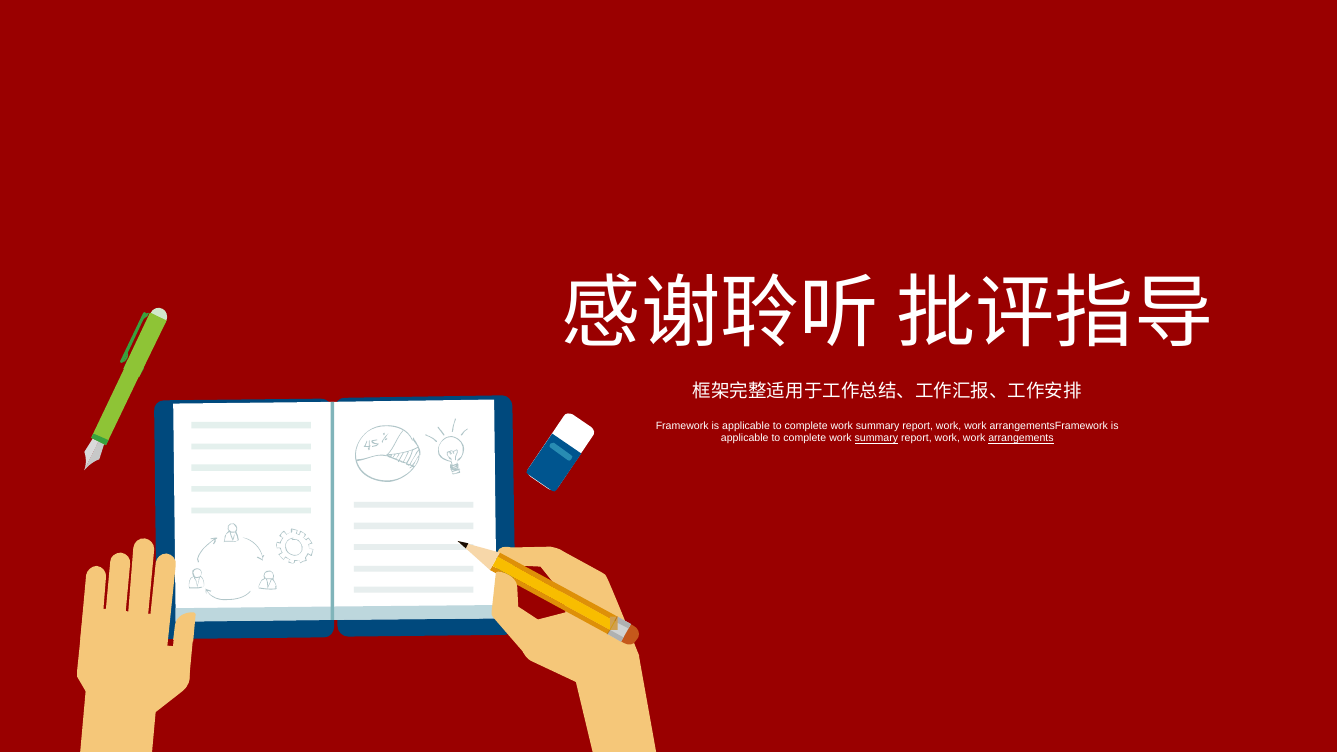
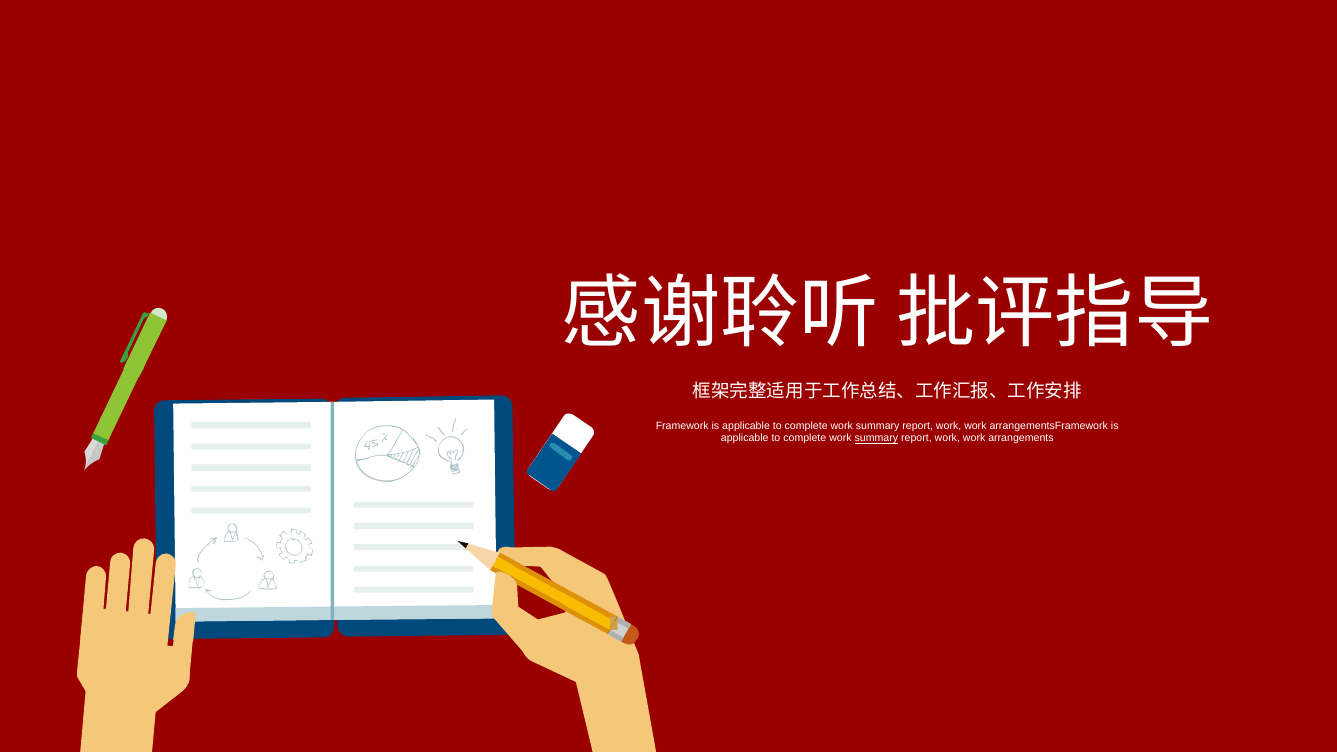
arrangements underline: present -> none (1021, 439)
